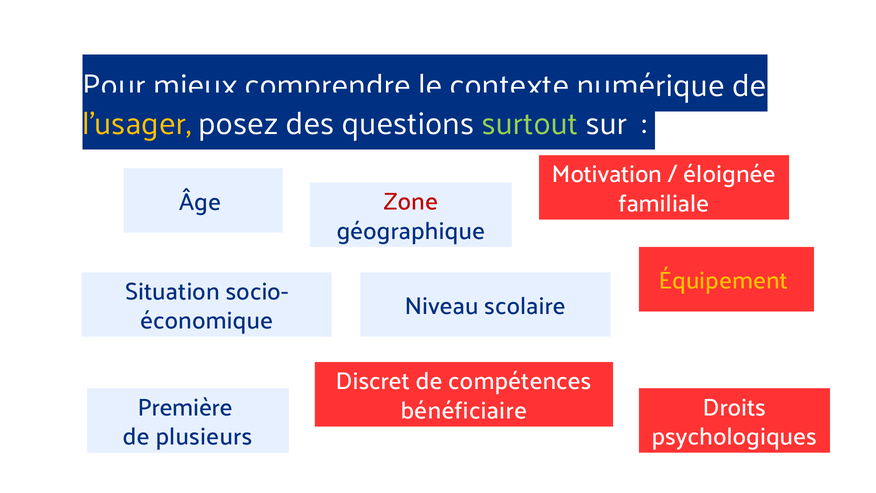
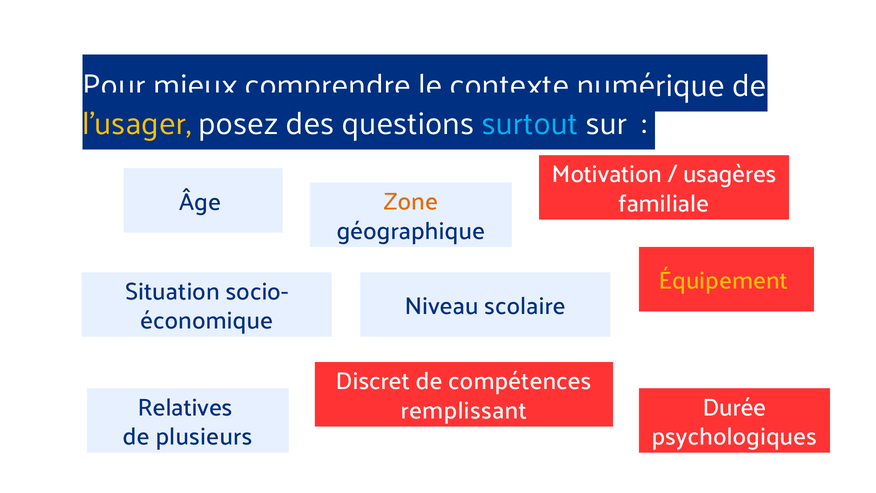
surtout colour: light green -> light blue (530, 124)
éloignée: éloignée -> usagères (730, 174)
Zone colour: red -> orange (411, 202)
Première: Première -> Relatives (185, 407)
Droits: Droits -> Durée (734, 407)
bénéficiaire: bénéficiaire -> remplissant (464, 410)
